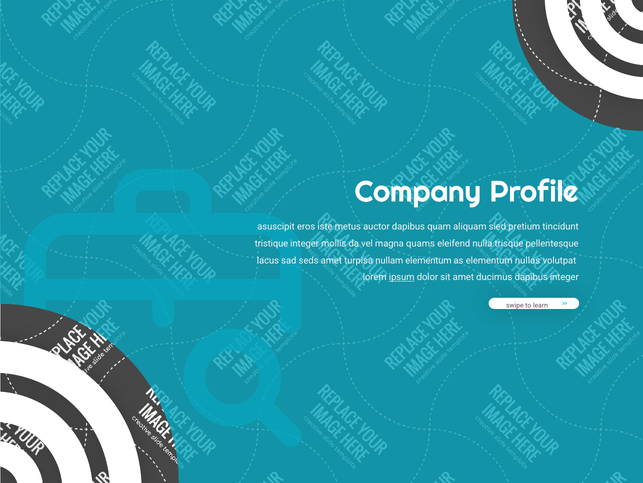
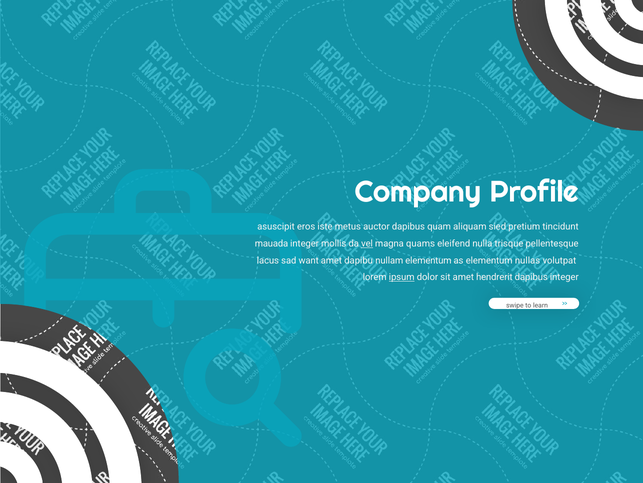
tristique: tristique -> mauada (271, 243)
vel underline: none -> present (367, 243)
seds: seds -> want (309, 260)
turpisa: turpisa -> dapibu (359, 260)
ducimus: ducimus -> hendrerit (494, 277)
